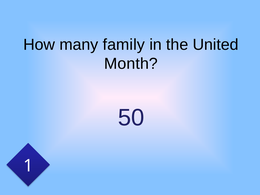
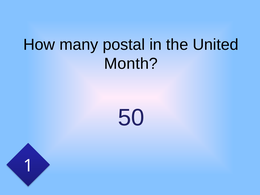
family: family -> postal (124, 45)
